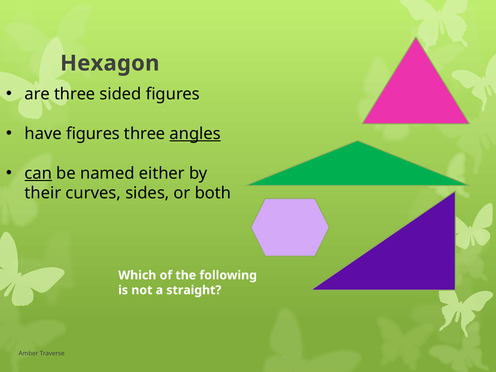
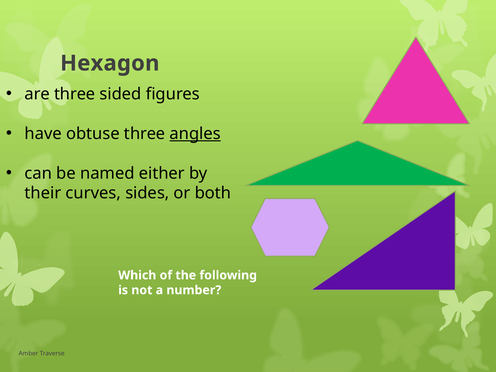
have figures: figures -> obtuse (93, 134)
can underline: present -> none (38, 173)
straight: straight -> number (194, 290)
